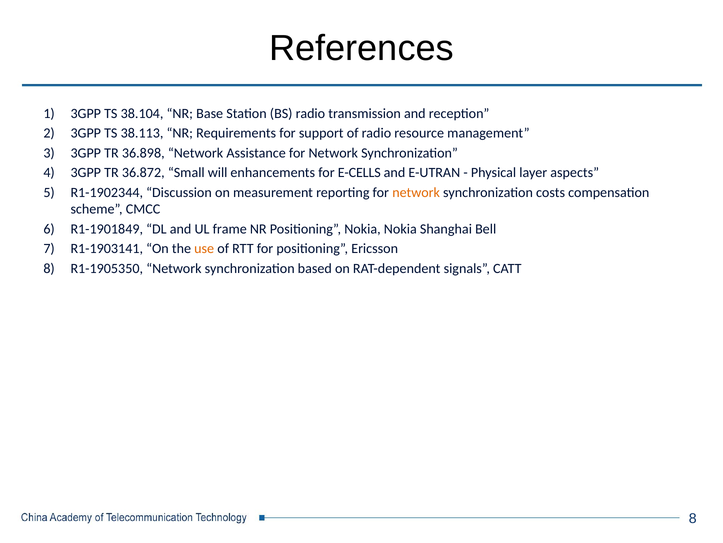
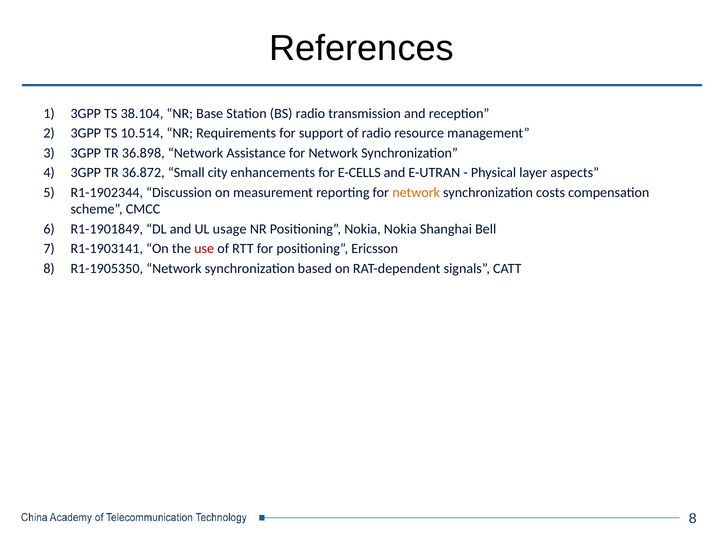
38.113: 38.113 -> 10.514 (142, 133)
will: will -> city (218, 172)
frame: frame -> usage (230, 229)
use colour: orange -> red (204, 248)
